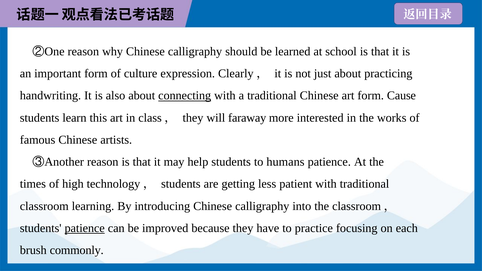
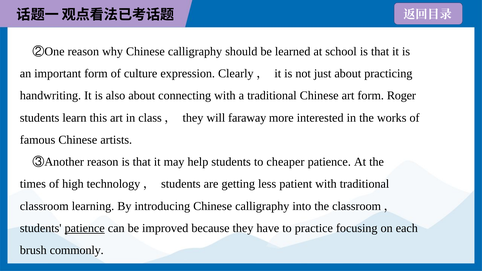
connecting underline: present -> none (185, 96)
Cause: Cause -> Roger (401, 96)
humans: humans -> cheaper (285, 162)
